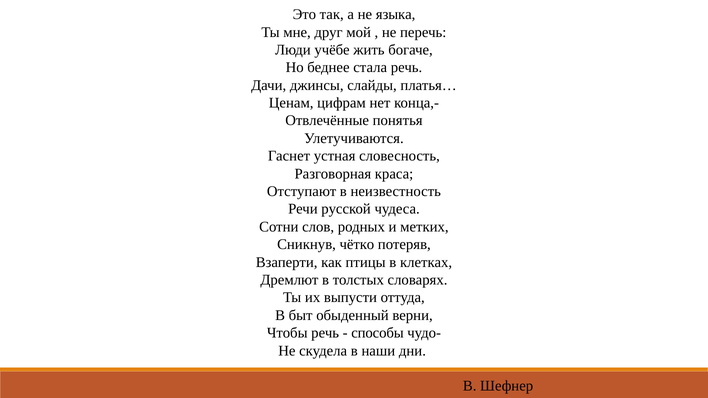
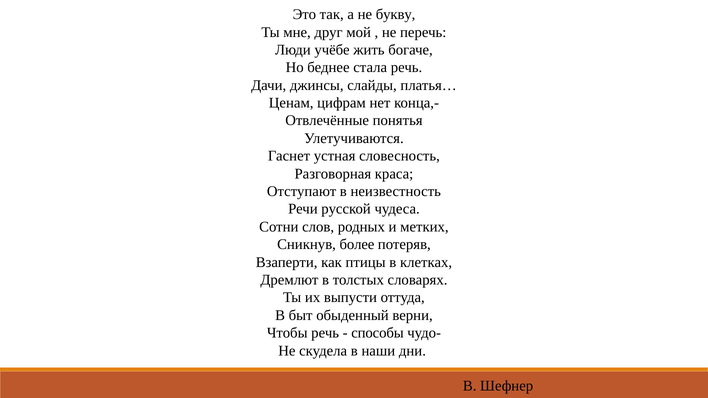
языка: языка -> букву (396, 14)
чётко: чётко -> более (357, 245)
